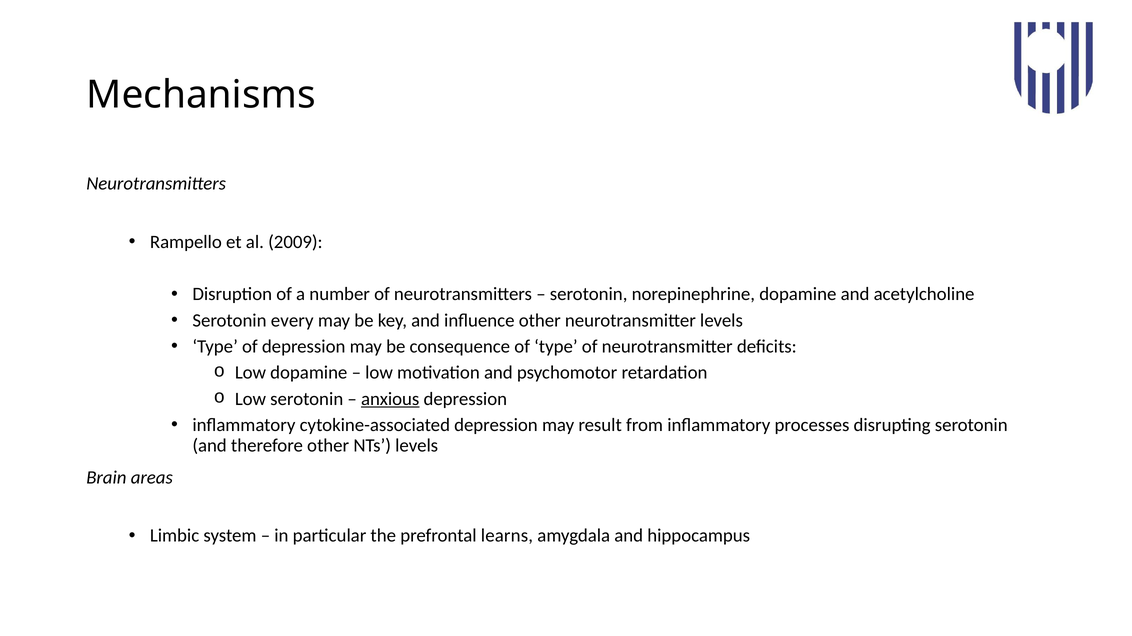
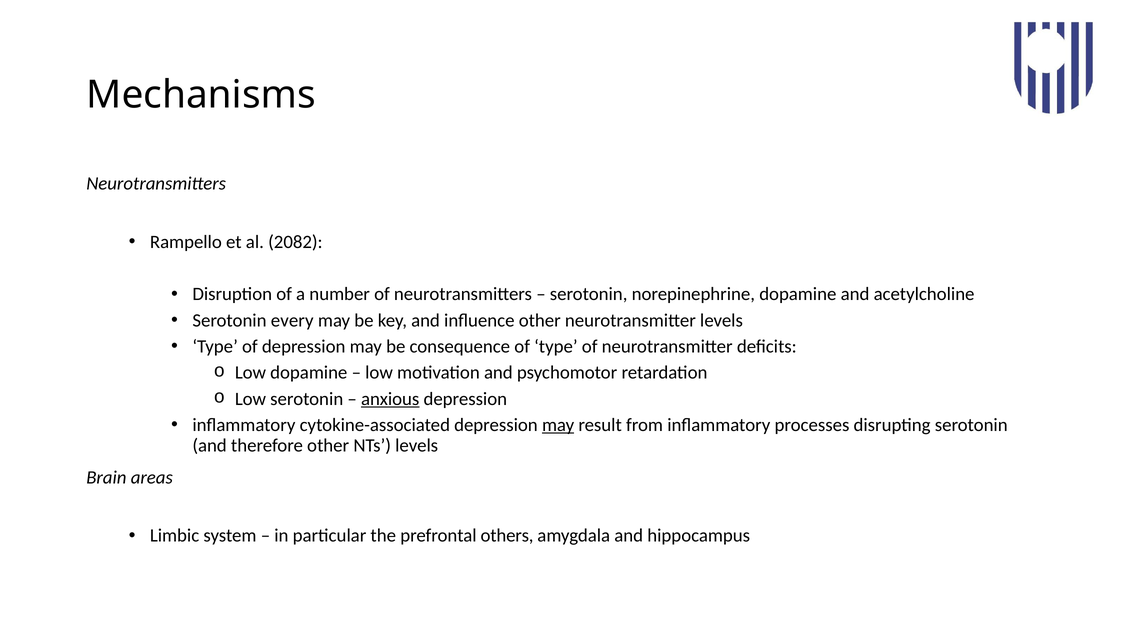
2009: 2009 -> 2082 (295, 242)
may underline: none -> present (558, 426)
learns: learns -> others (507, 536)
